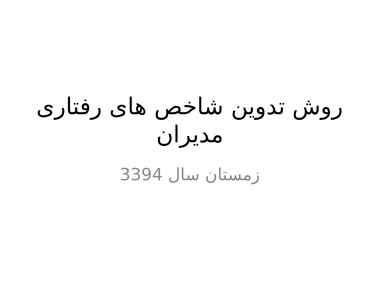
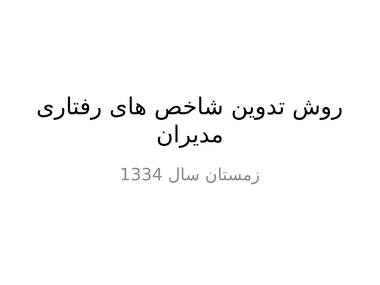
3394: 3394 -> 1334 (141, 175)
